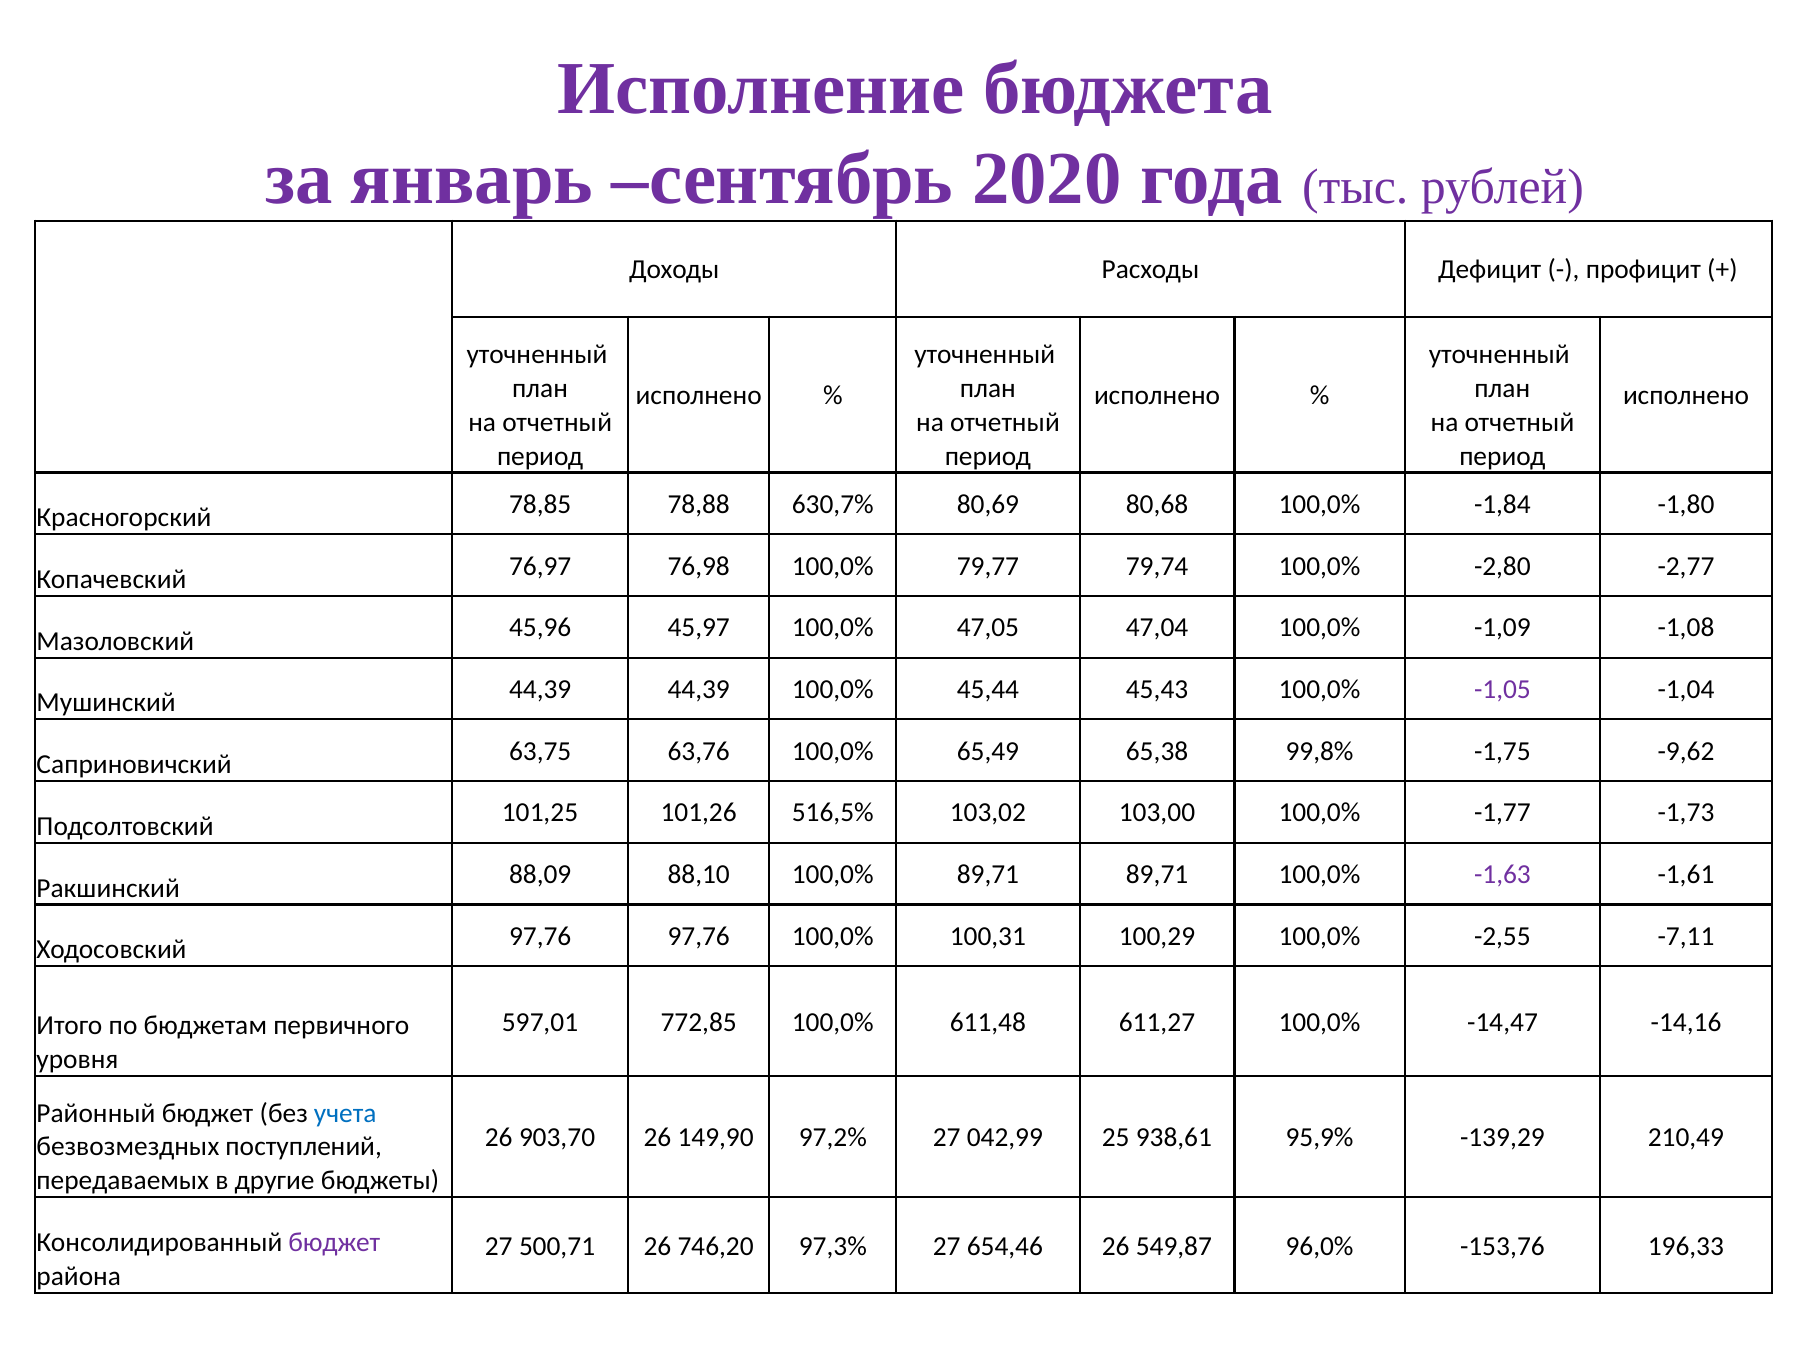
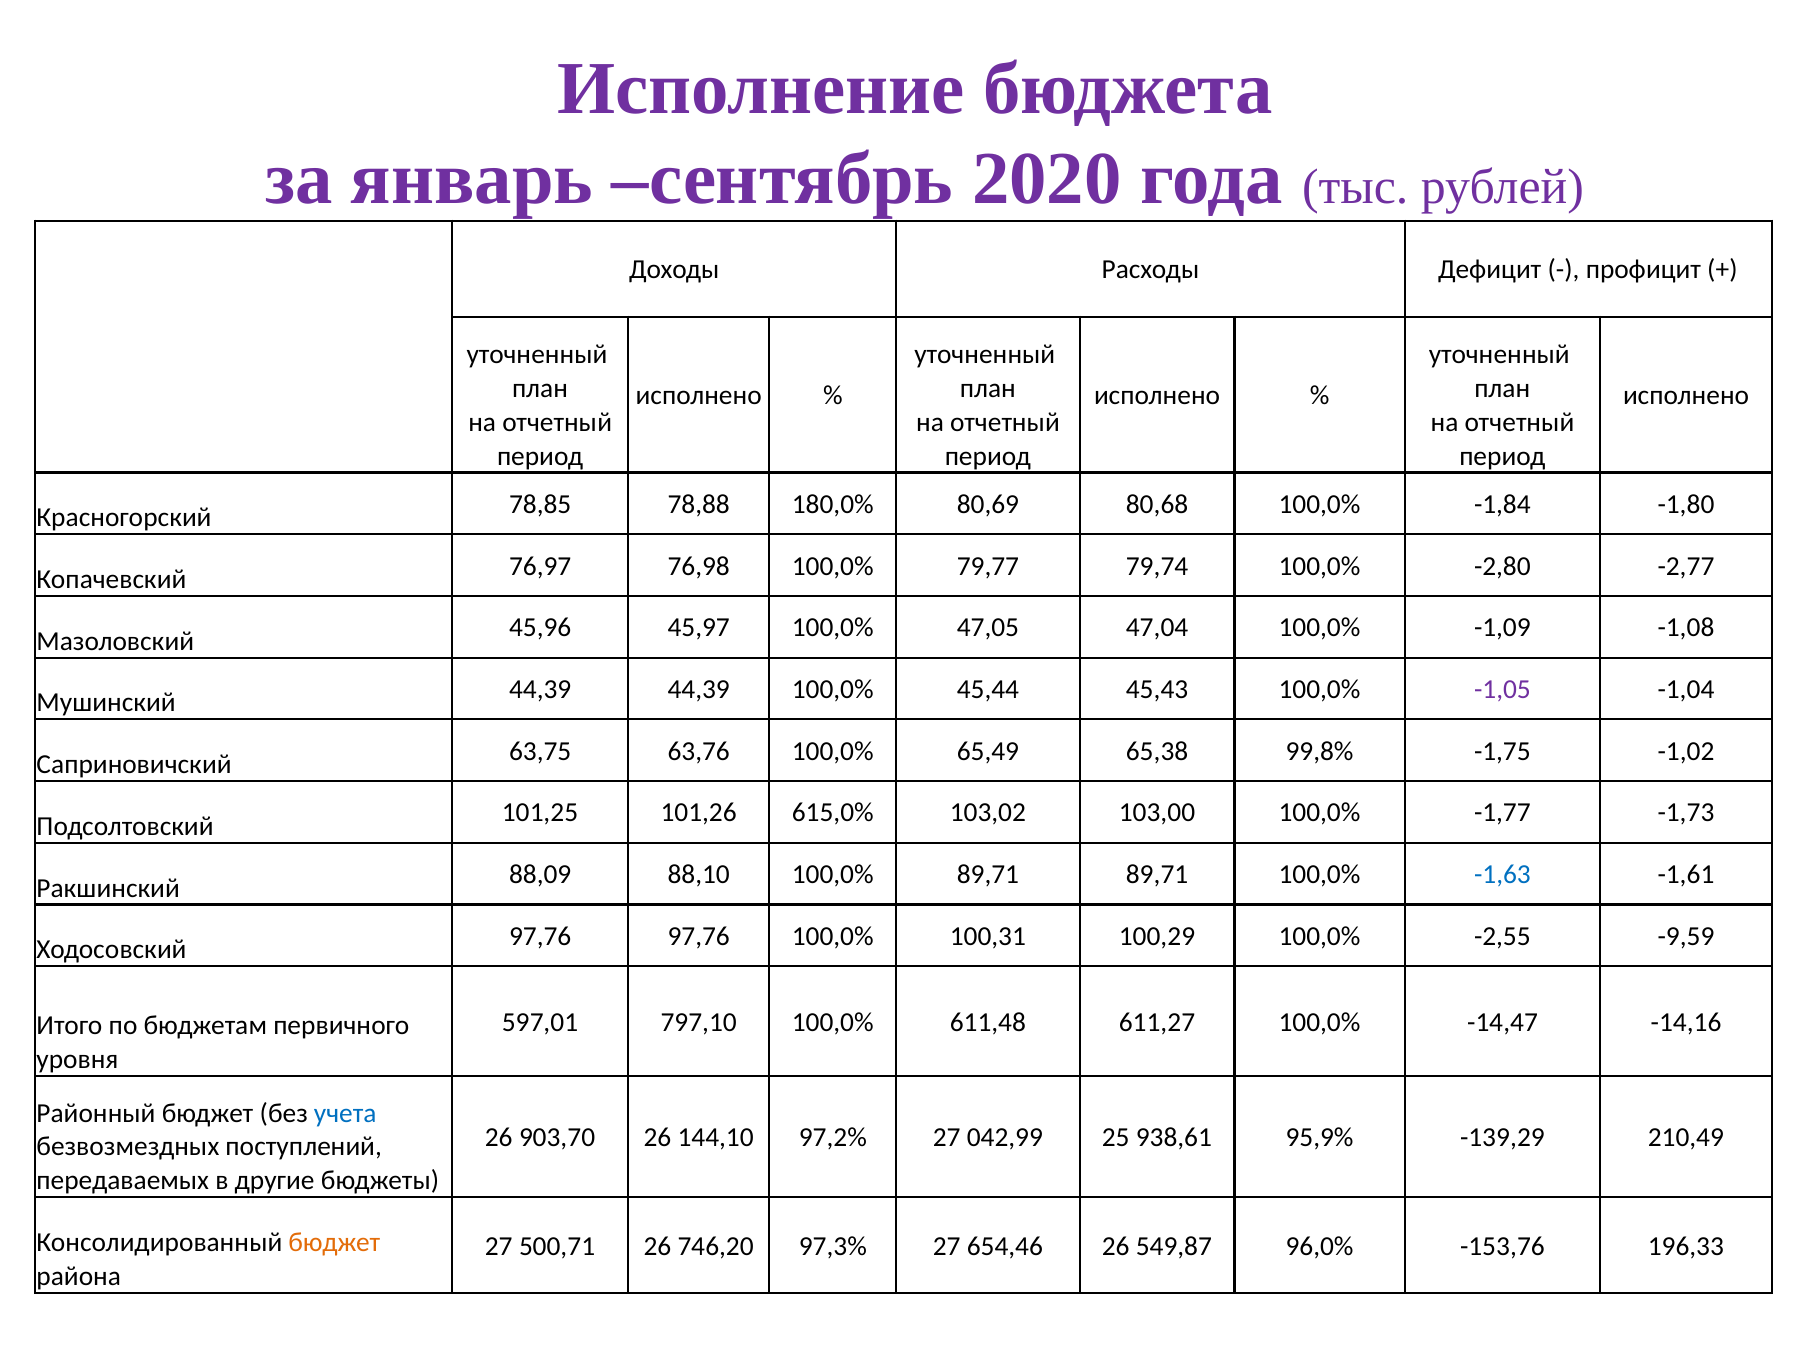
630,7%: 630,7% -> 180,0% (833, 504)
-9,62: -9,62 -> -1,02 (1686, 751)
516,5%: 516,5% -> 615,0% (833, 813)
-1,63 colour: purple -> blue (1502, 874)
-7,11: -7,11 -> -9,59 (1686, 936)
772,85: 772,85 -> 797,10 (699, 1022)
149,90: 149,90 -> 144,10 (716, 1137)
бюджет colour: purple -> orange (334, 1243)
